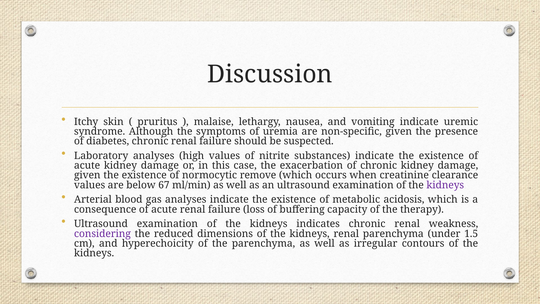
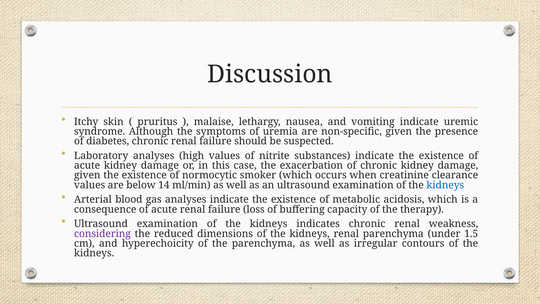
remove: remove -> smoker (258, 175)
67: 67 -> 14 (164, 185)
kidneys colour: purple -> blue (445, 185)
